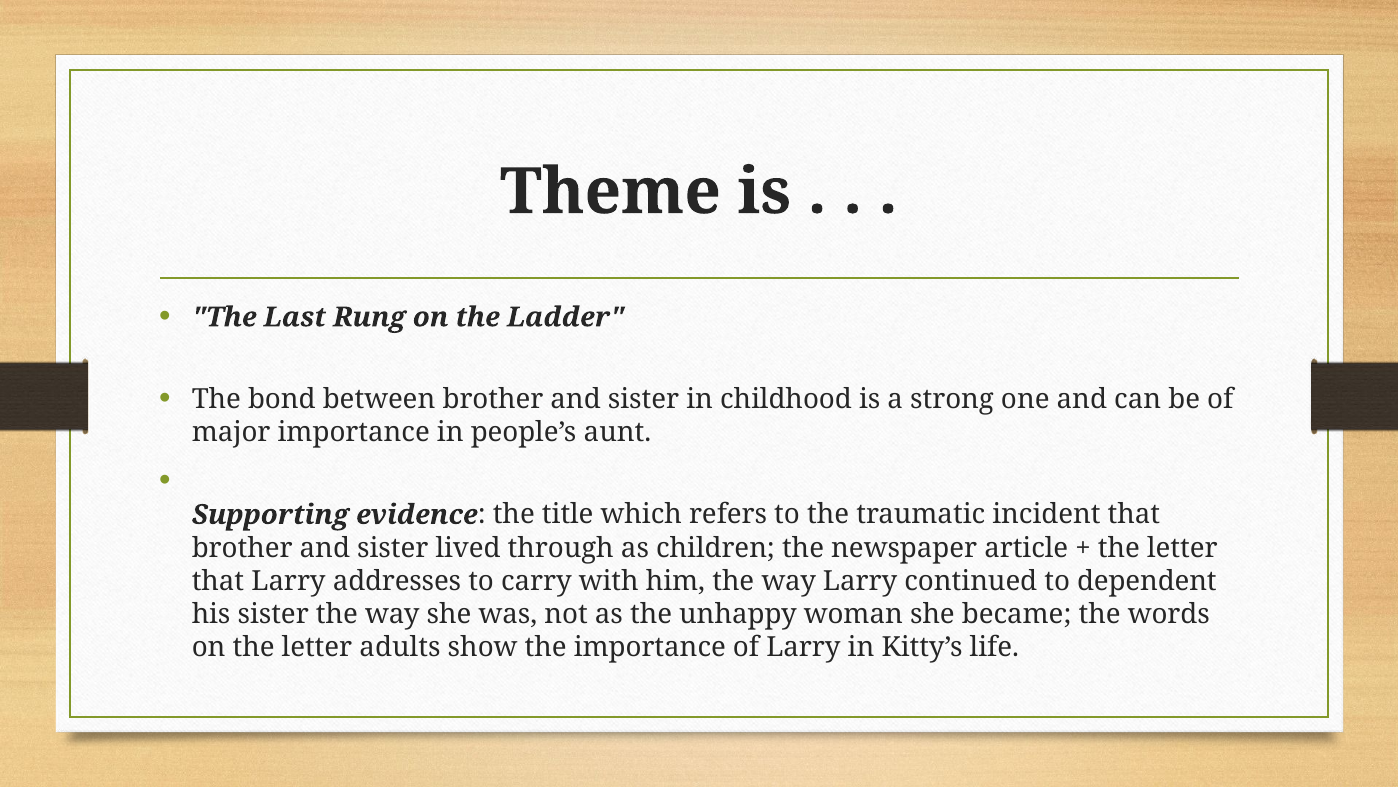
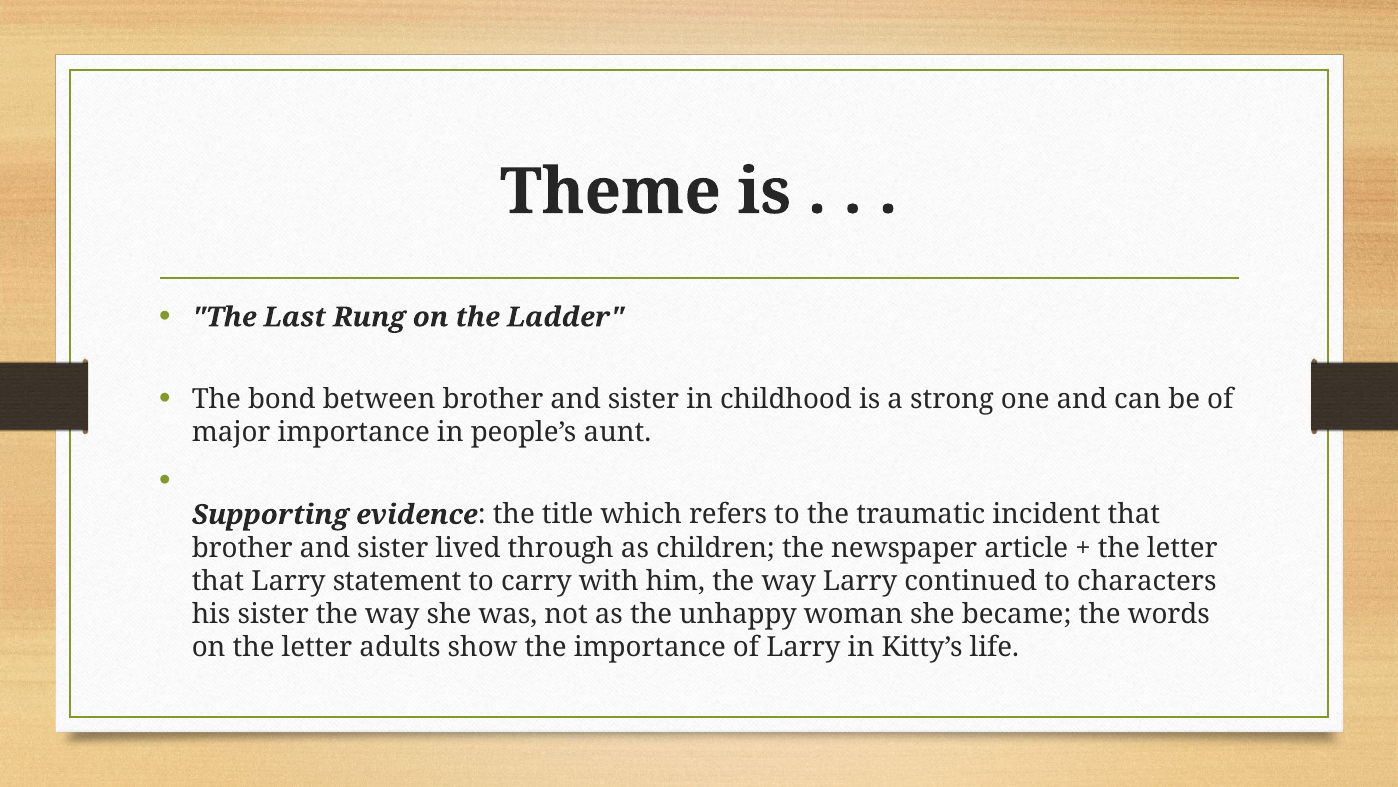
addresses: addresses -> statement (397, 581)
dependent: dependent -> characters (1147, 581)
